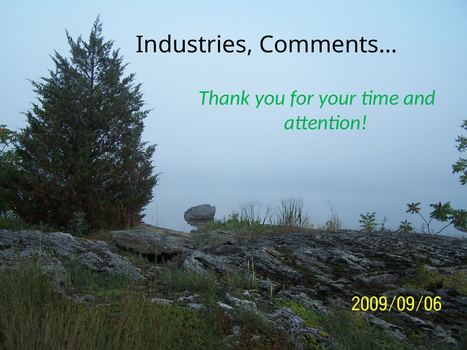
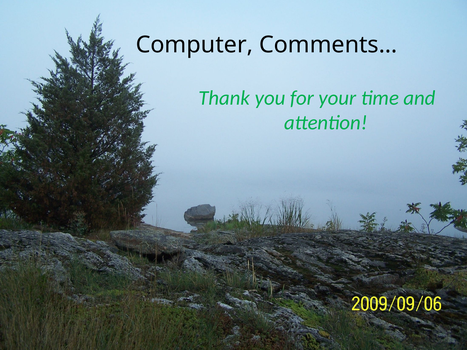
Industries: Industries -> Computer (194, 45)
